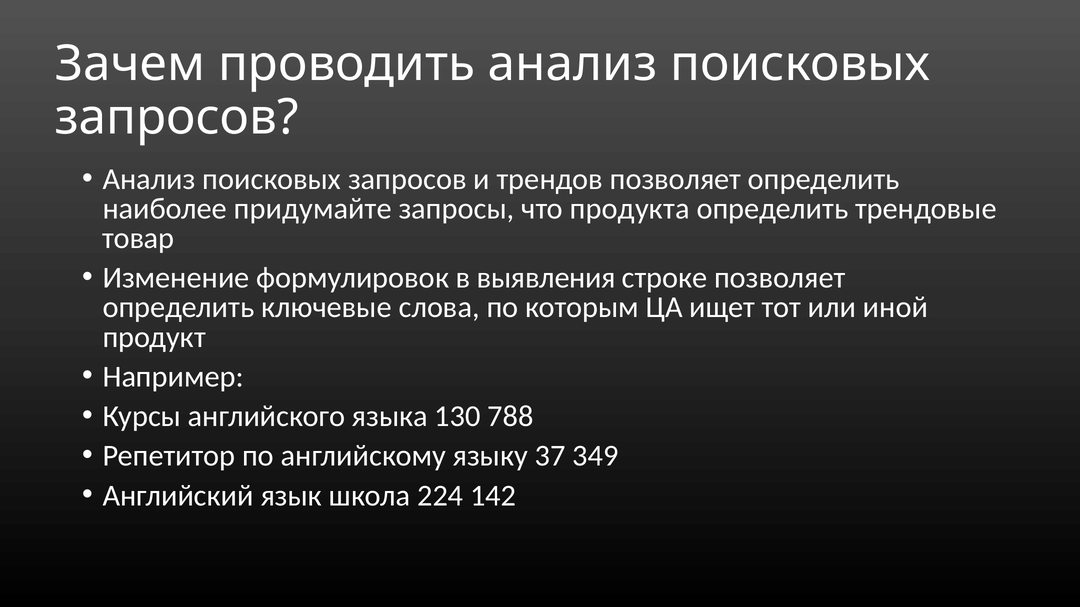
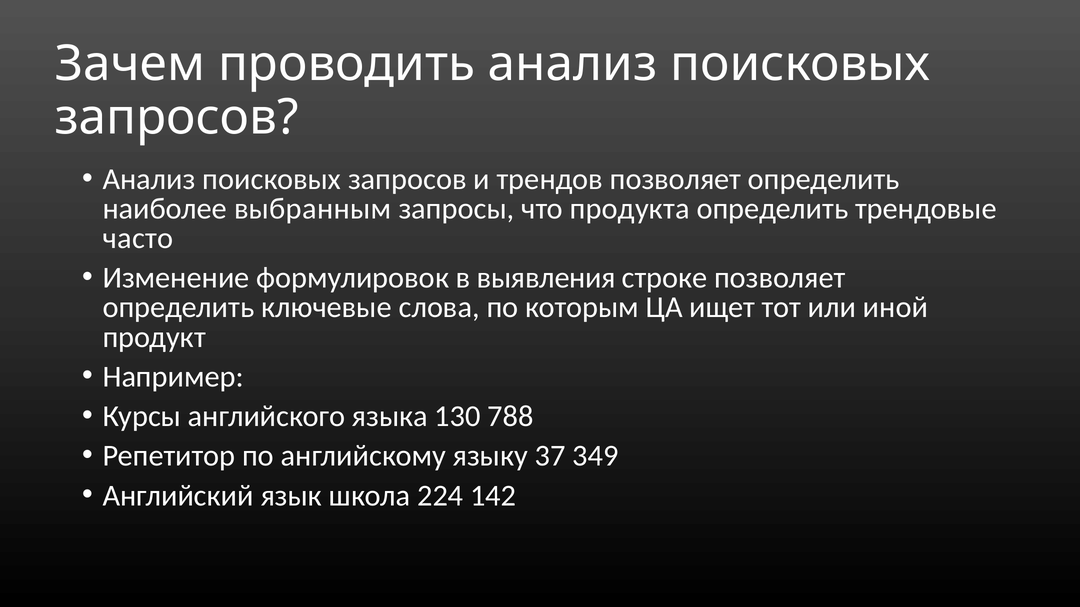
придумайте: придумайте -> выбранным (313, 209)
товар: товар -> часто (138, 238)
